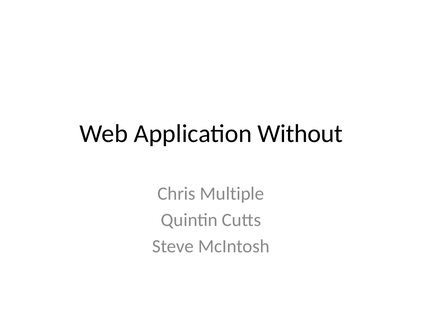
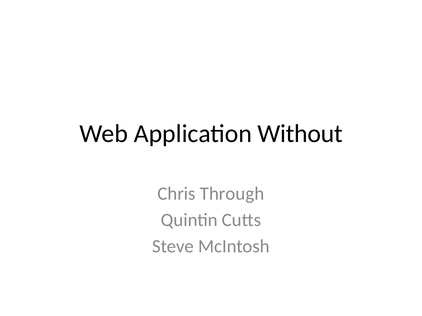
Multiple: Multiple -> Through (232, 194)
